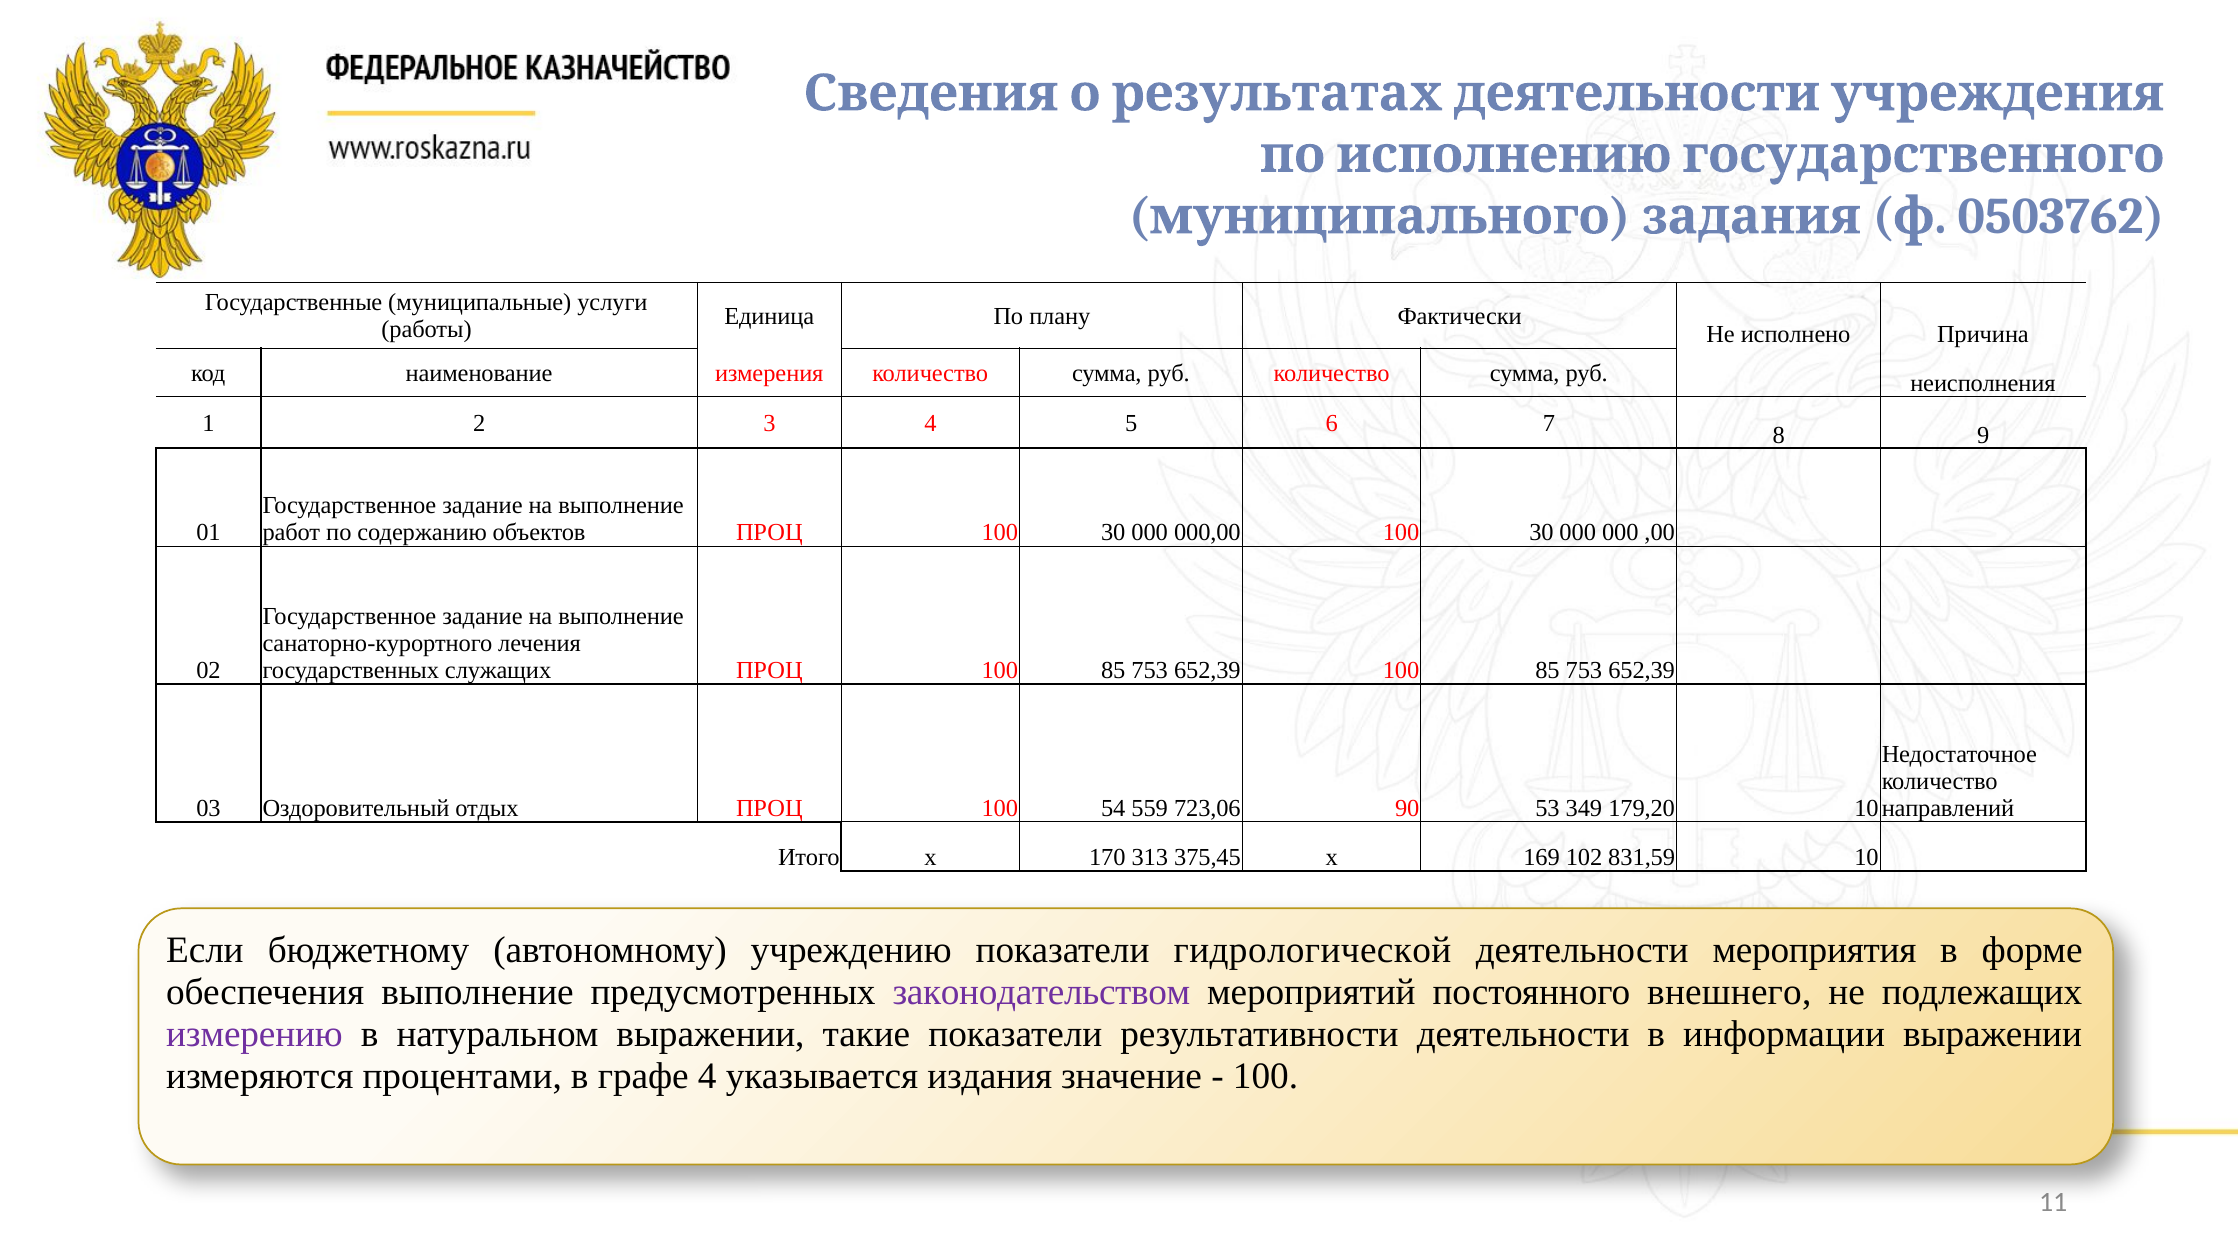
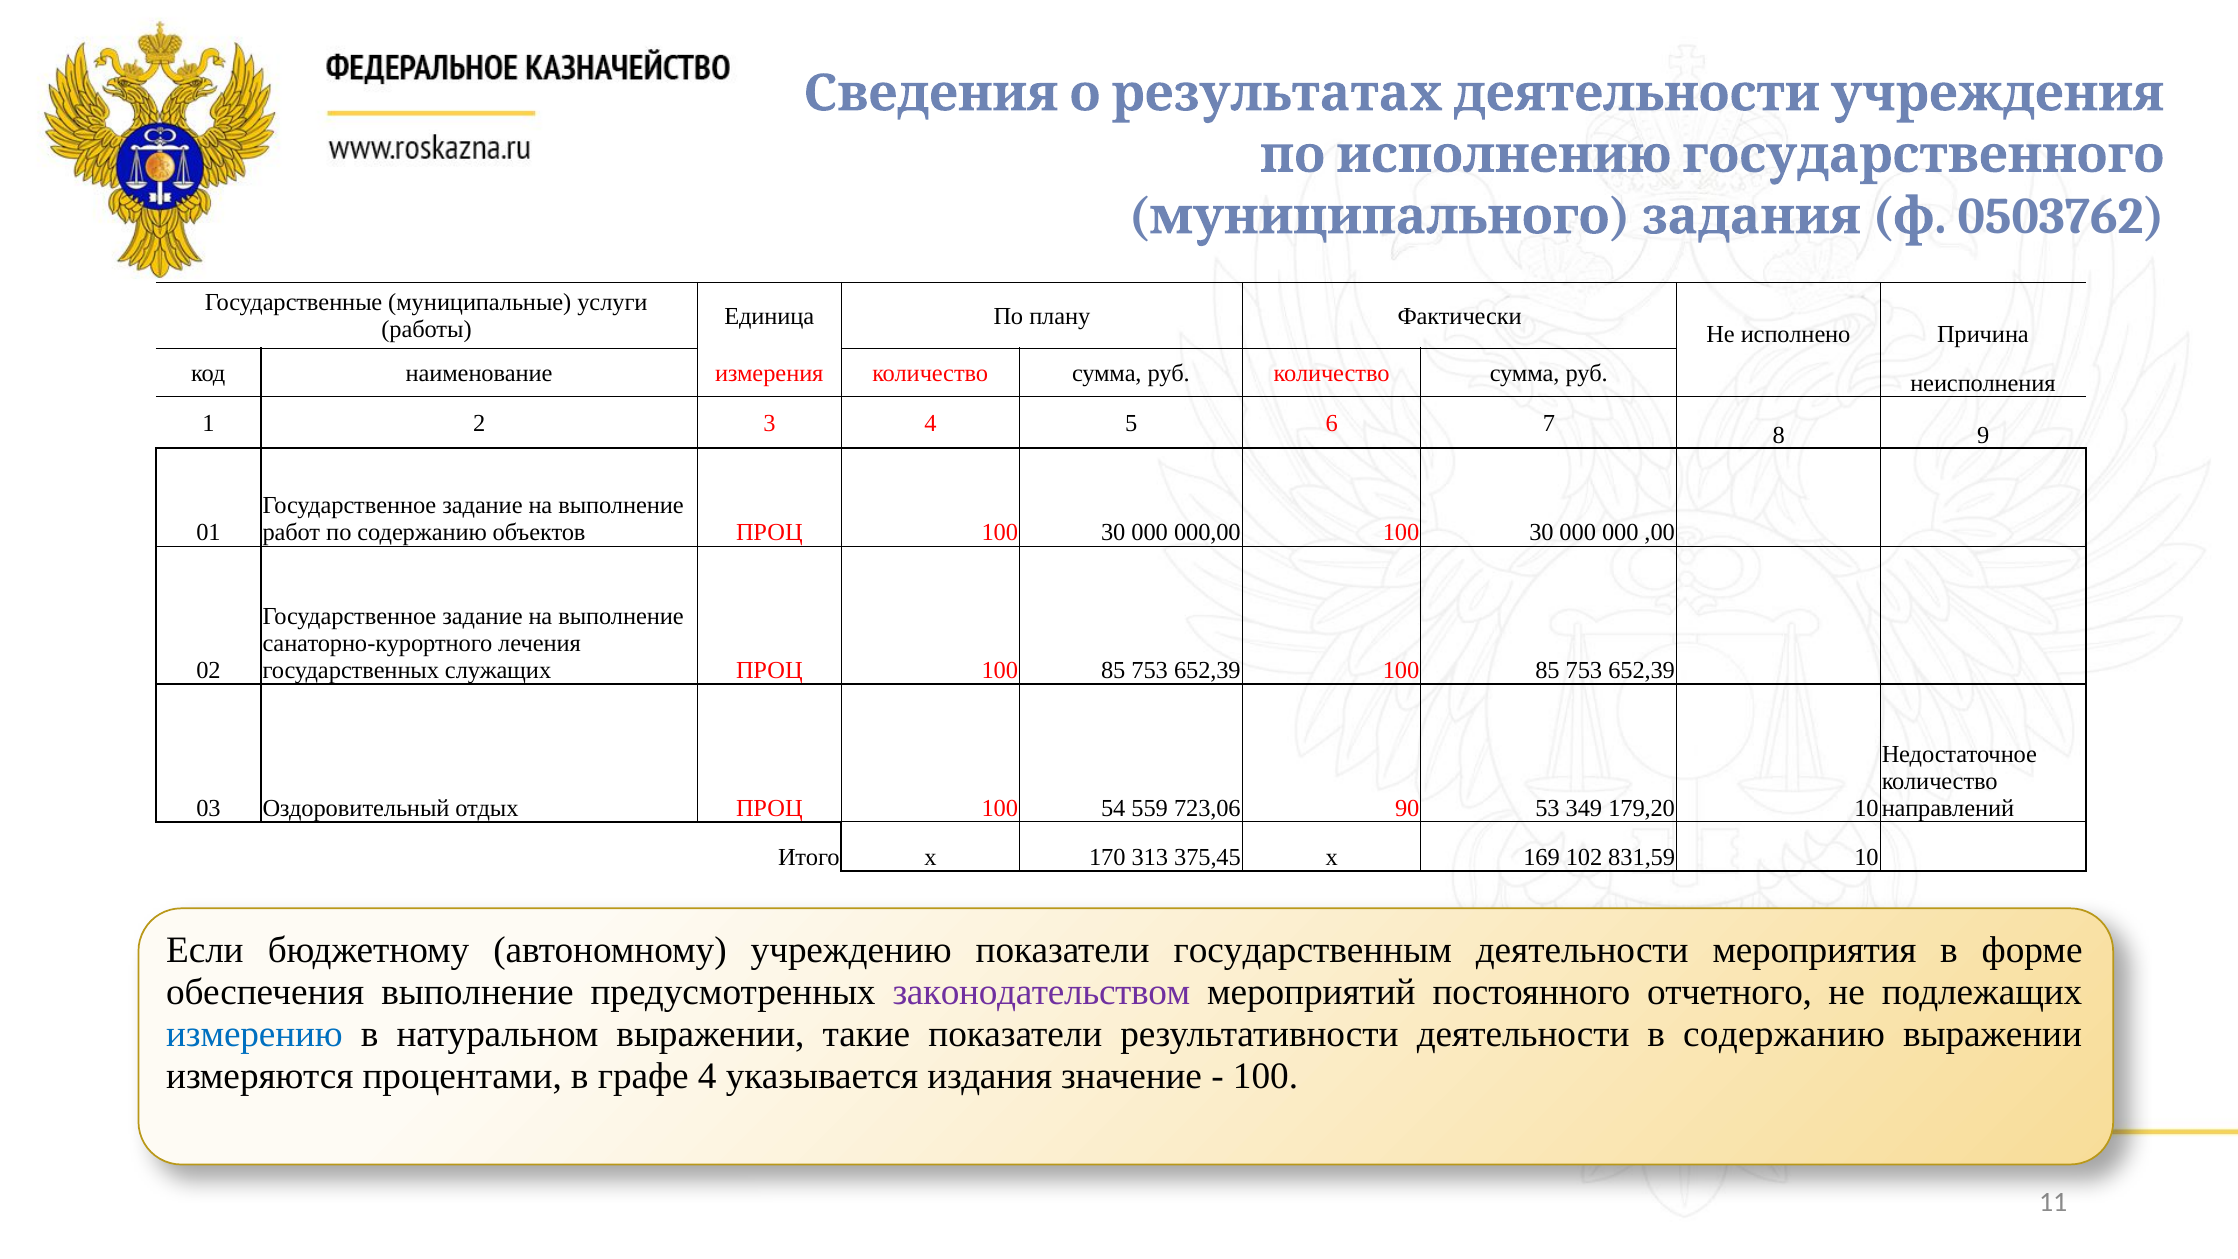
гидрологической: гидрологической -> государственным (1313, 951)
внешнего: внешнего -> отчетного (1730, 993)
измерению colour: purple -> blue (254, 1035)
в информации: информации -> содержанию (1784, 1035)
